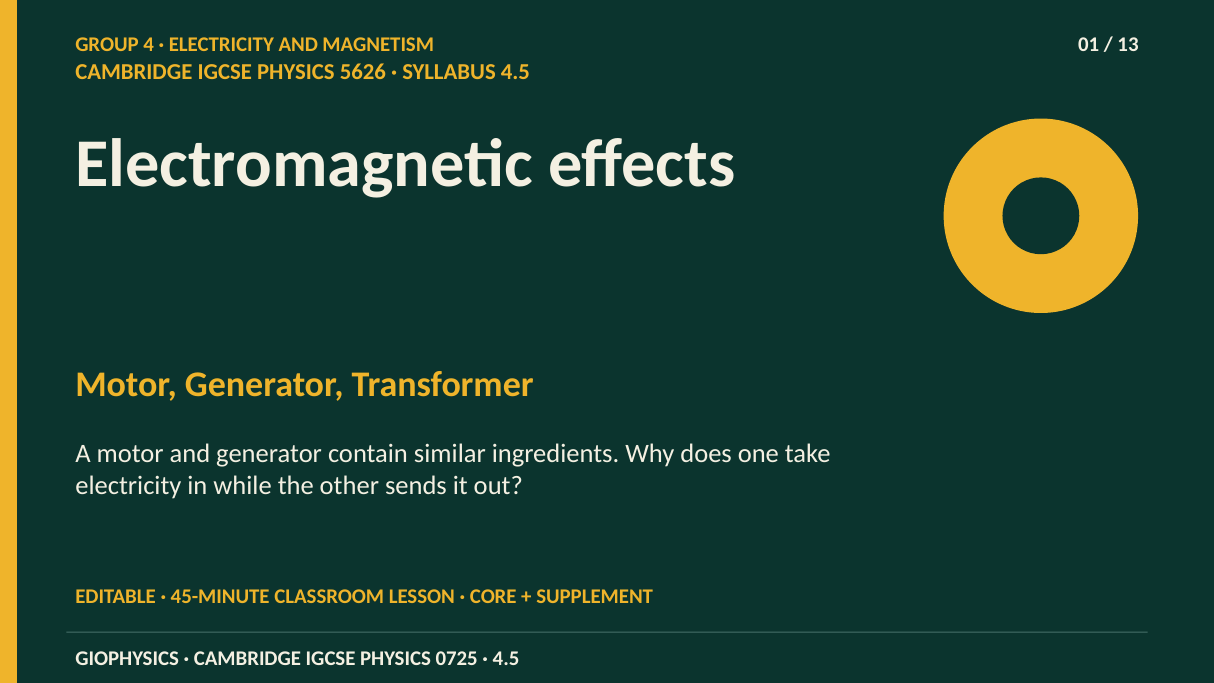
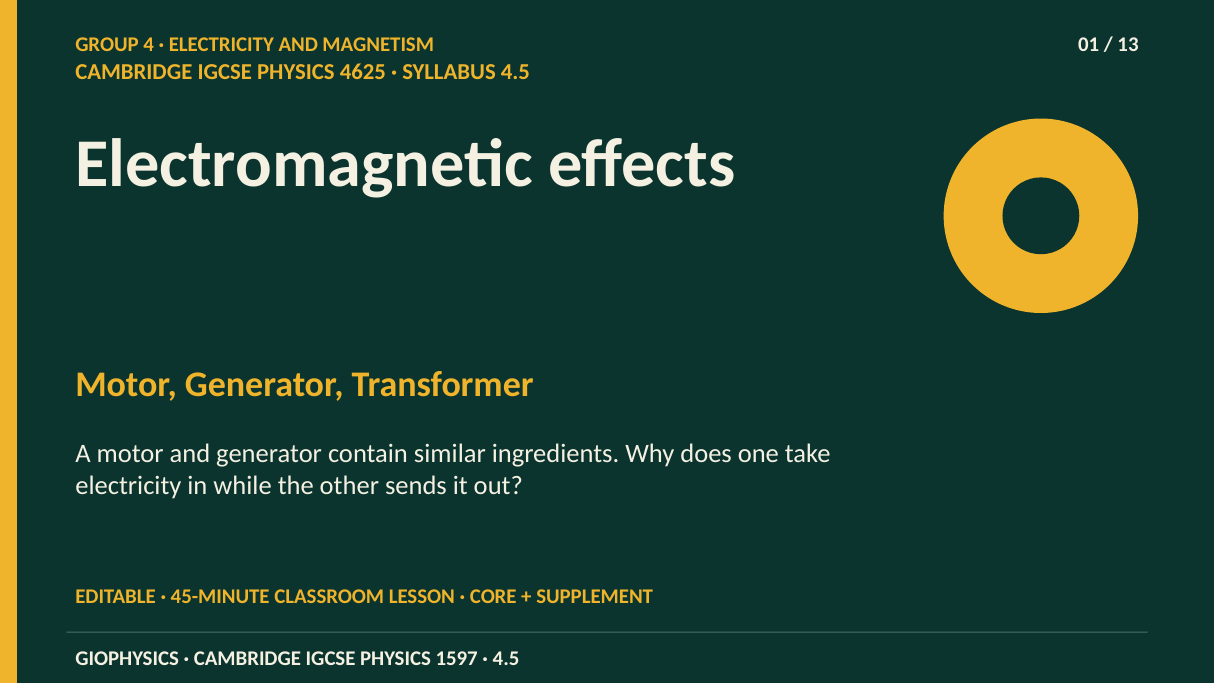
5626: 5626 -> 4625 (363, 72)
0725: 0725 -> 1597 (457, 659)
